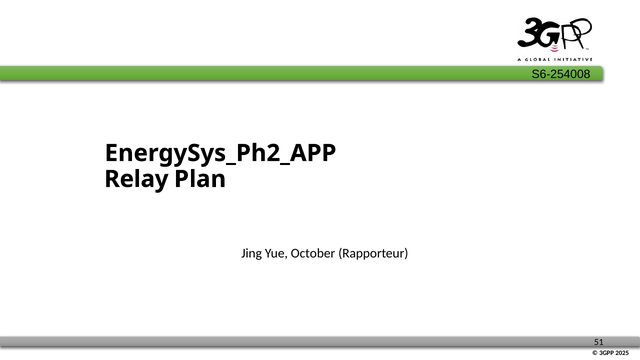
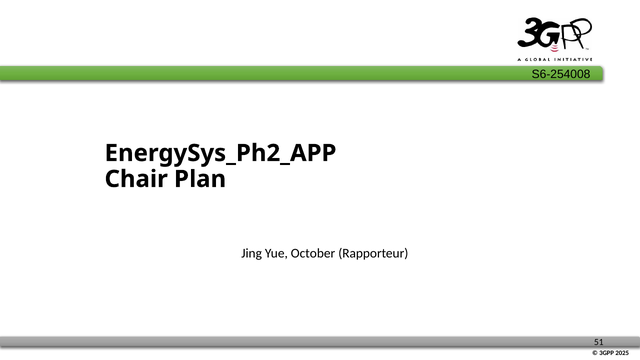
Relay: Relay -> Chair (136, 179)
